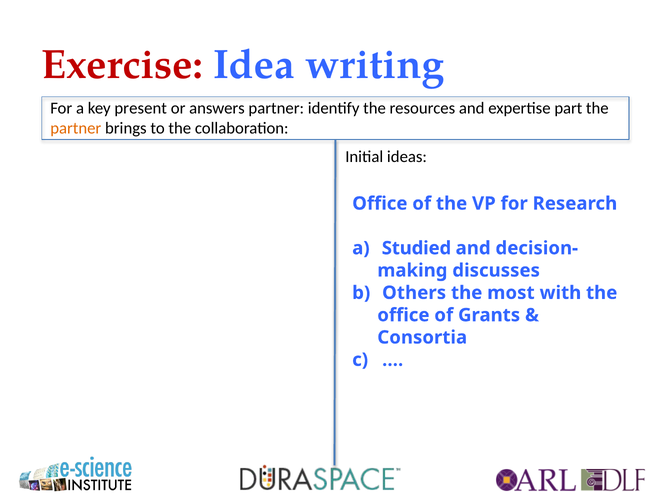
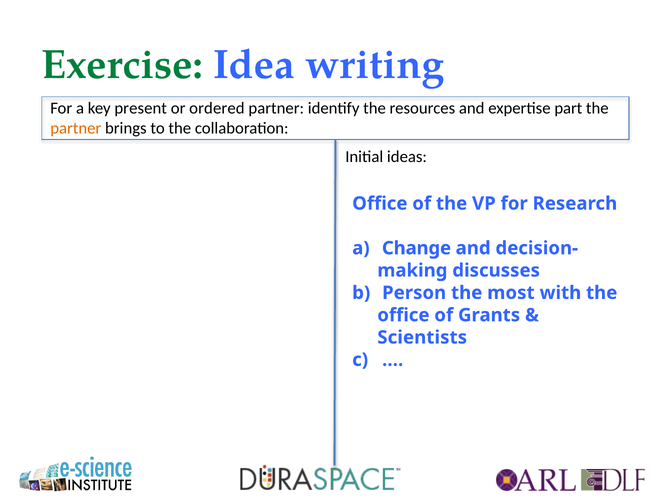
Exercise colour: red -> green (122, 65)
answers: answers -> ordered (217, 108)
Studied: Studied -> Change (416, 248)
Others: Others -> Person (414, 293)
Consortia: Consortia -> Scientists (422, 337)
